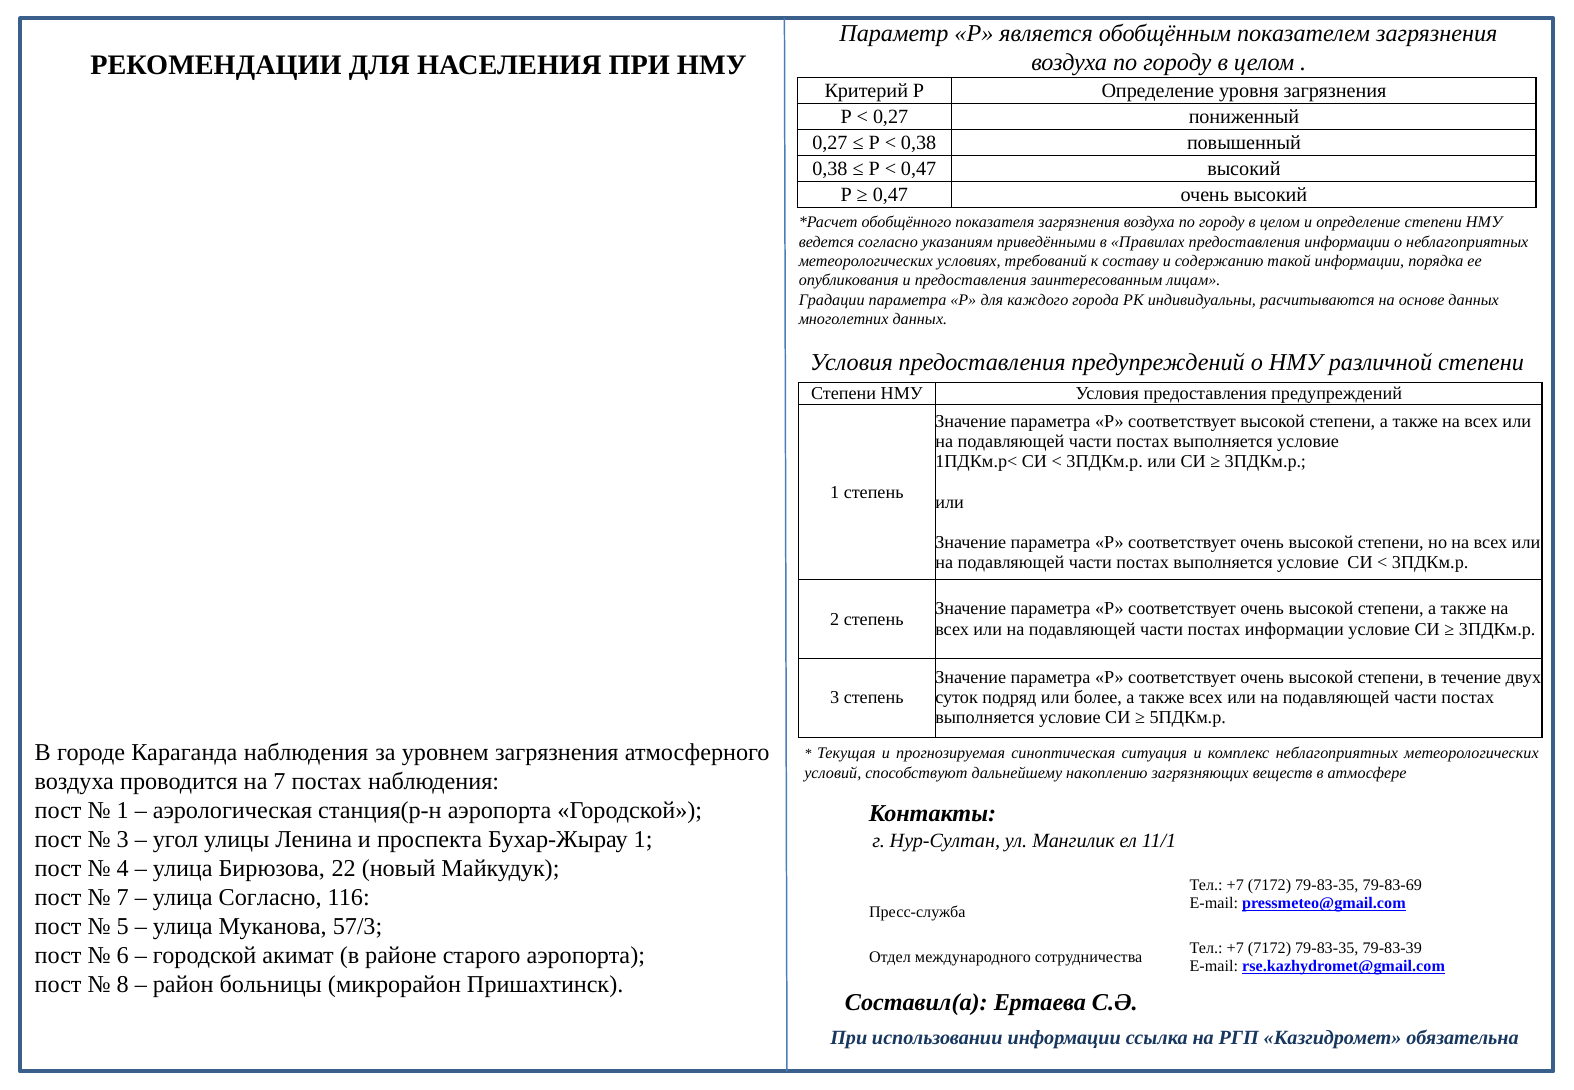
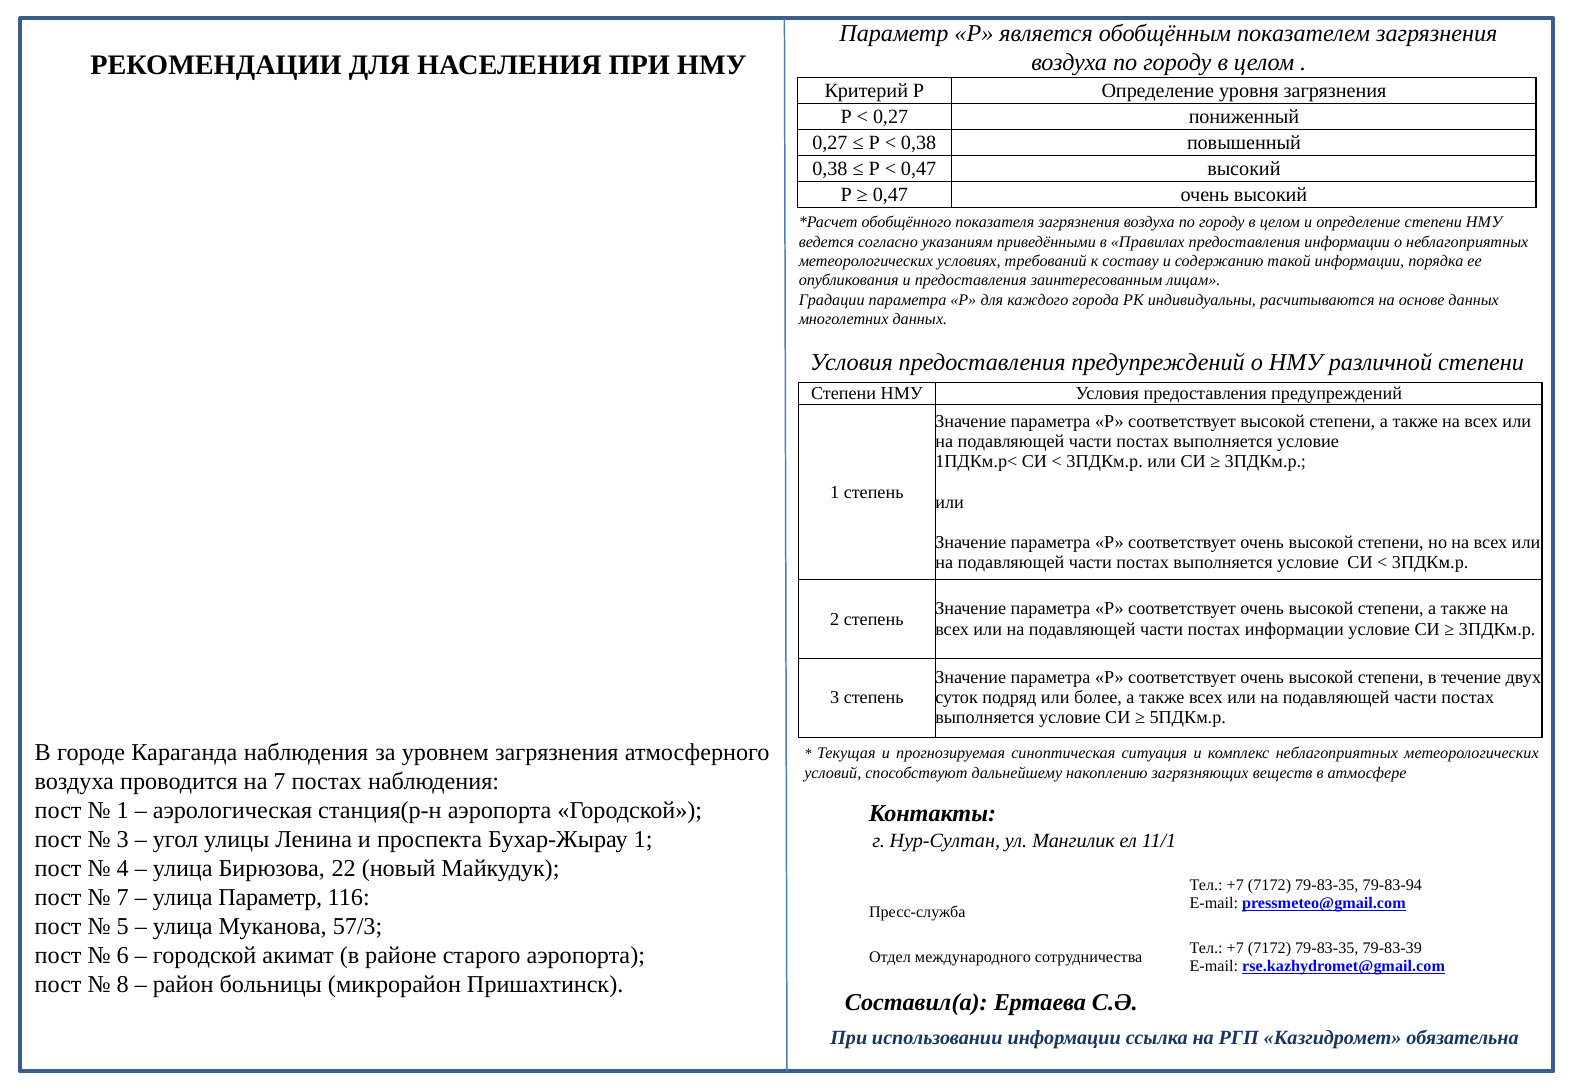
79-83-69: 79-83-69 -> 79-83-94 (1392, 885)
улица Согласно: Согласно -> Параметр (270, 898)
